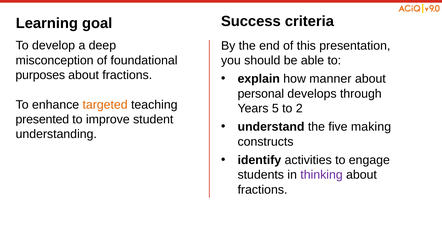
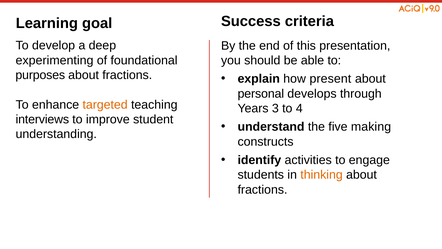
misconception: misconception -> experimenting (55, 60)
manner: manner -> present (330, 79)
5: 5 -> 3 (275, 108)
2: 2 -> 4 (299, 108)
presented: presented -> interviews (42, 119)
thinking colour: purple -> orange (322, 175)
